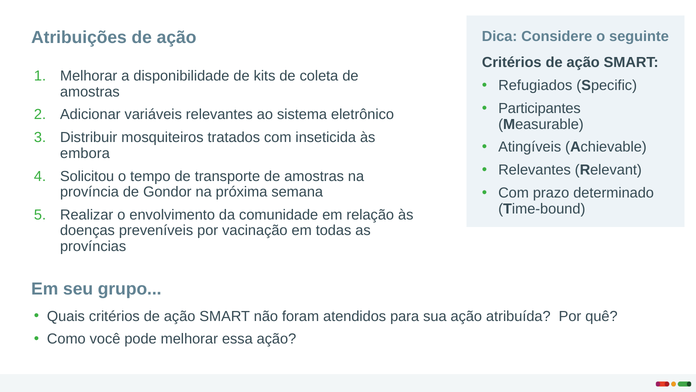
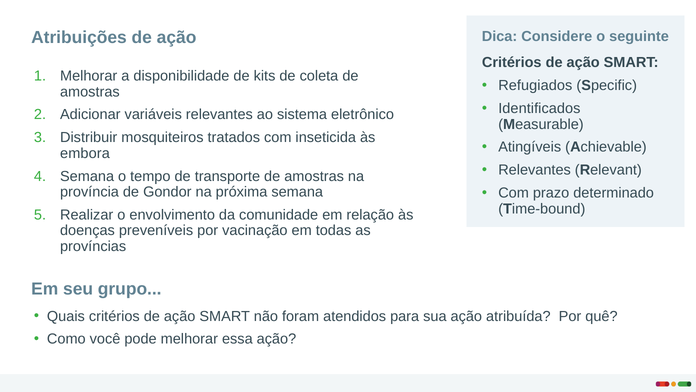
Participantes: Participantes -> Identificados (539, 108)
Solicitou: Solicitou -> Semana (87, 176)
